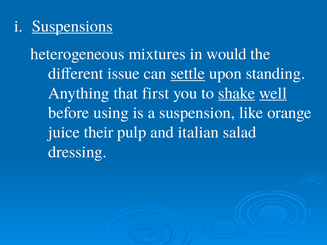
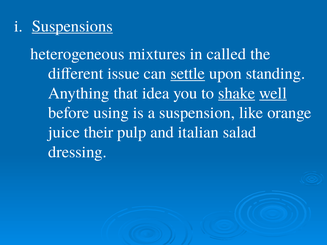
would: would -> called (226, 54)
first: first -> idea (156, 93)
